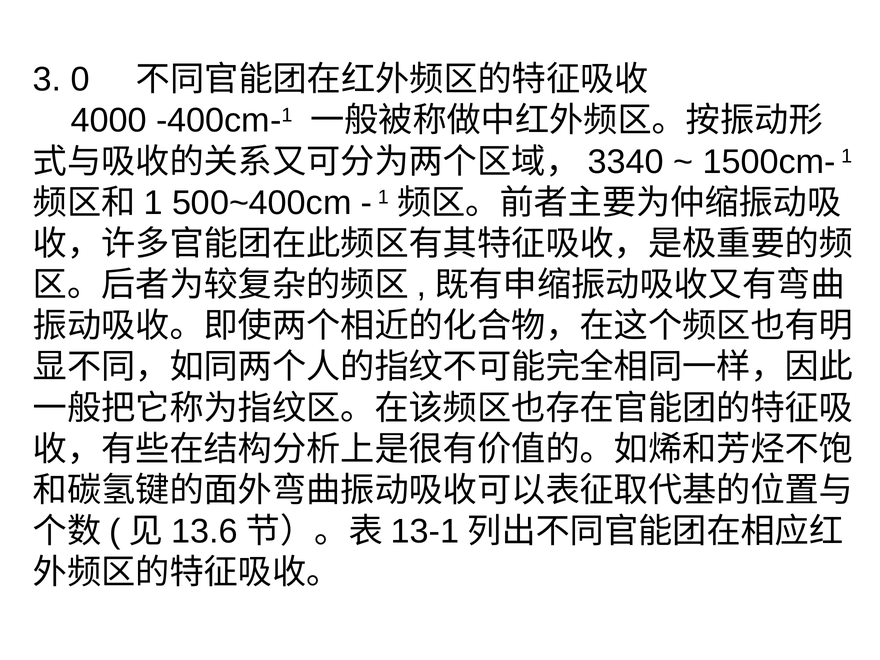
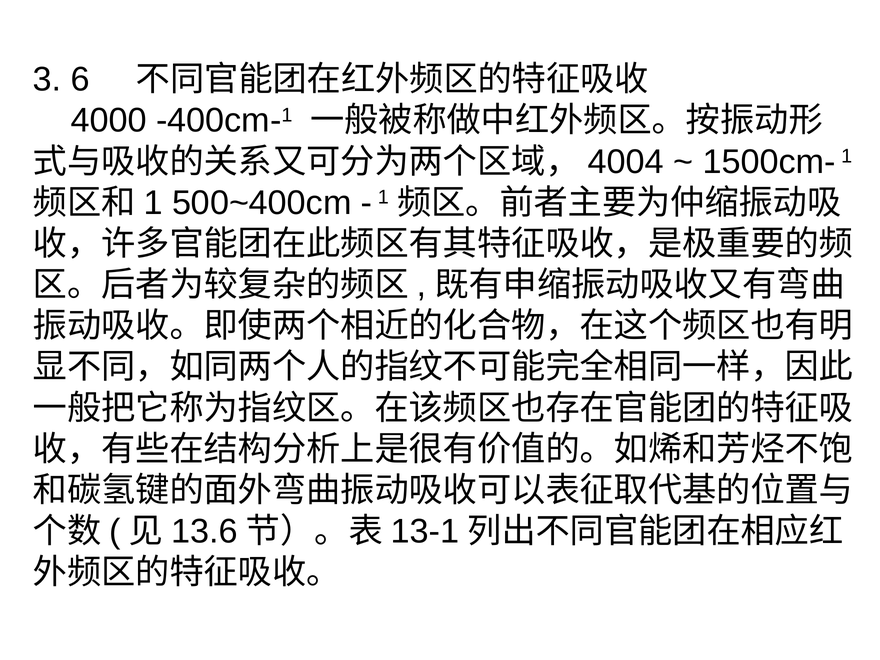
0: 0 -> 6 (80, 80)
3340: 3340 -> 4004 (626, 162)
